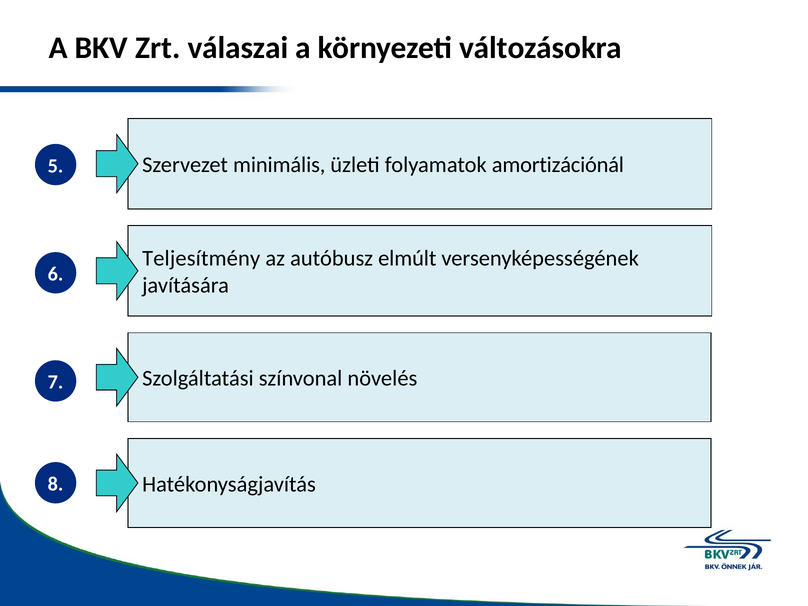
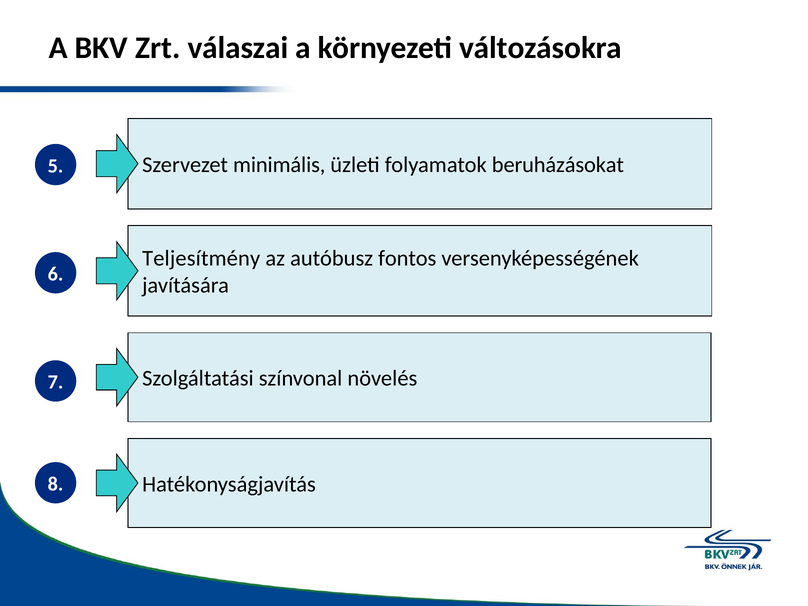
amortizációnál: amortizációnál -> beruházásokat (558, 165)
elmúlt: elmúlt -> fontos (407, 258)
